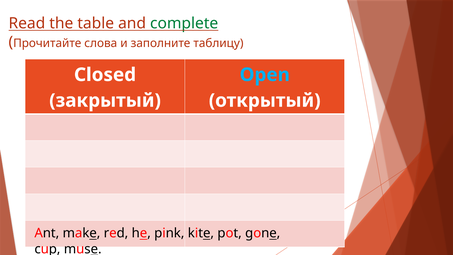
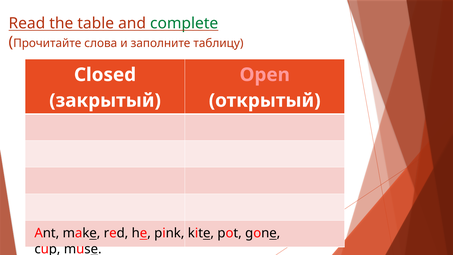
Open colour: light blue -> pink (265, 75)
